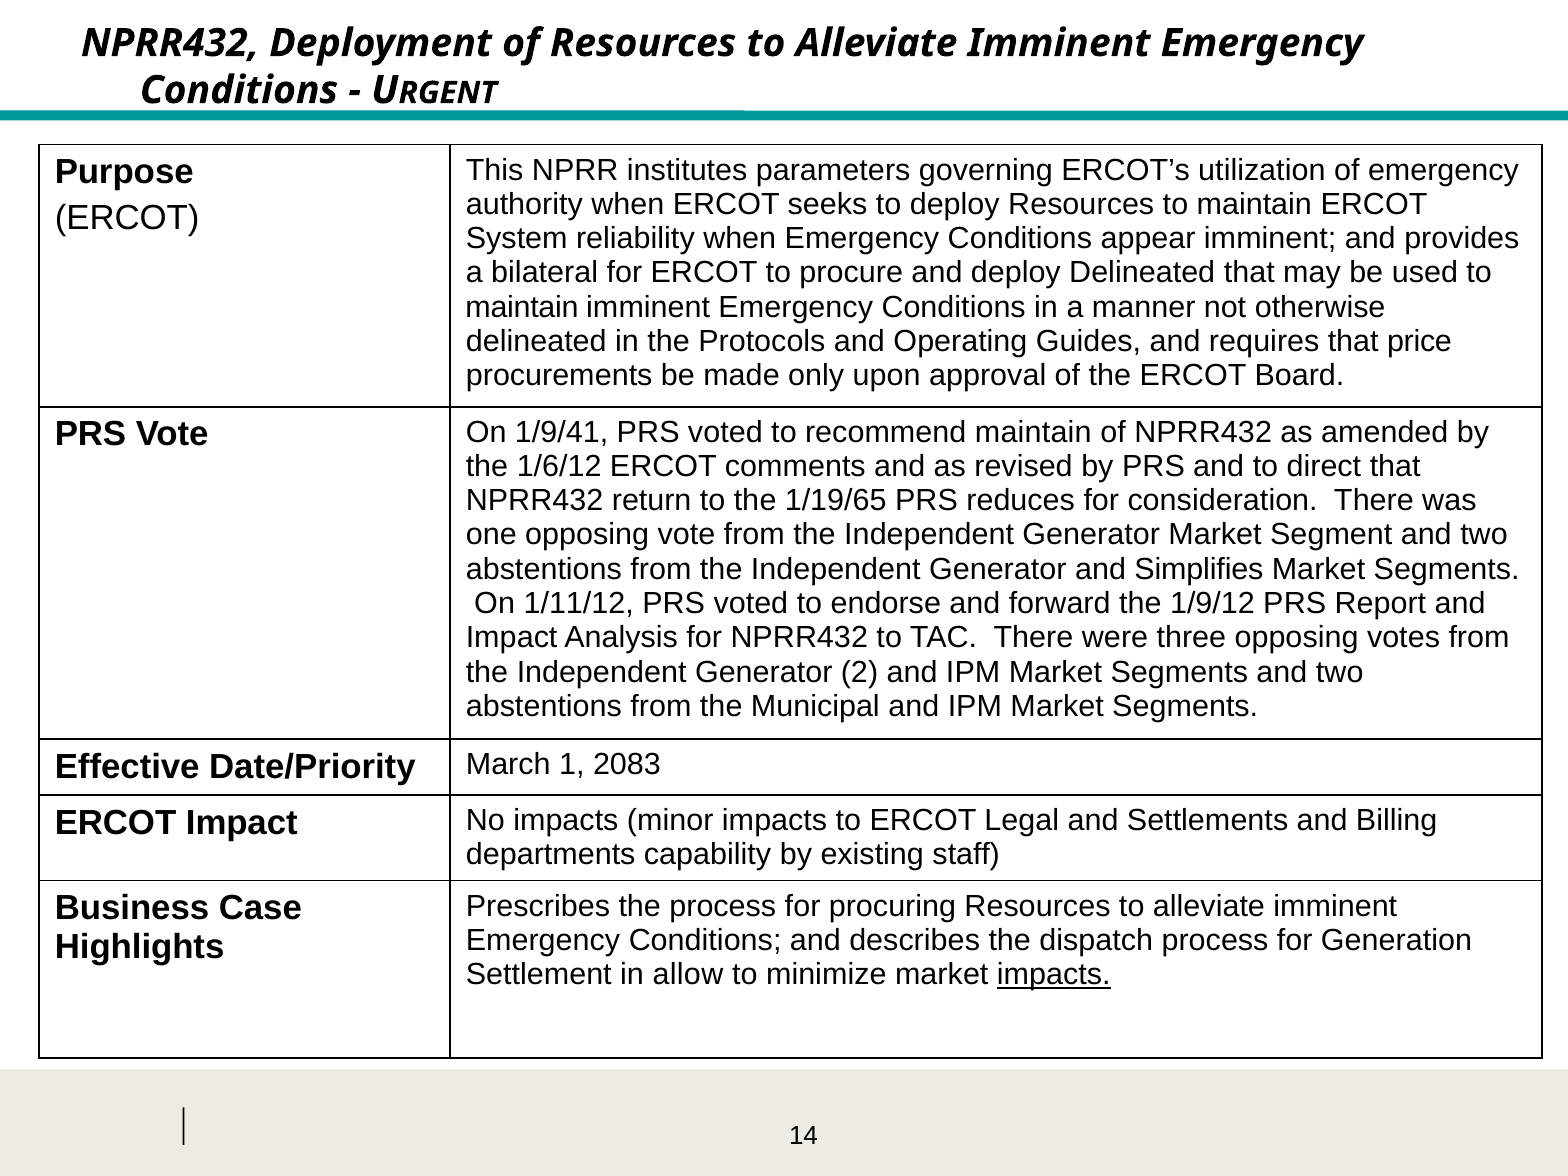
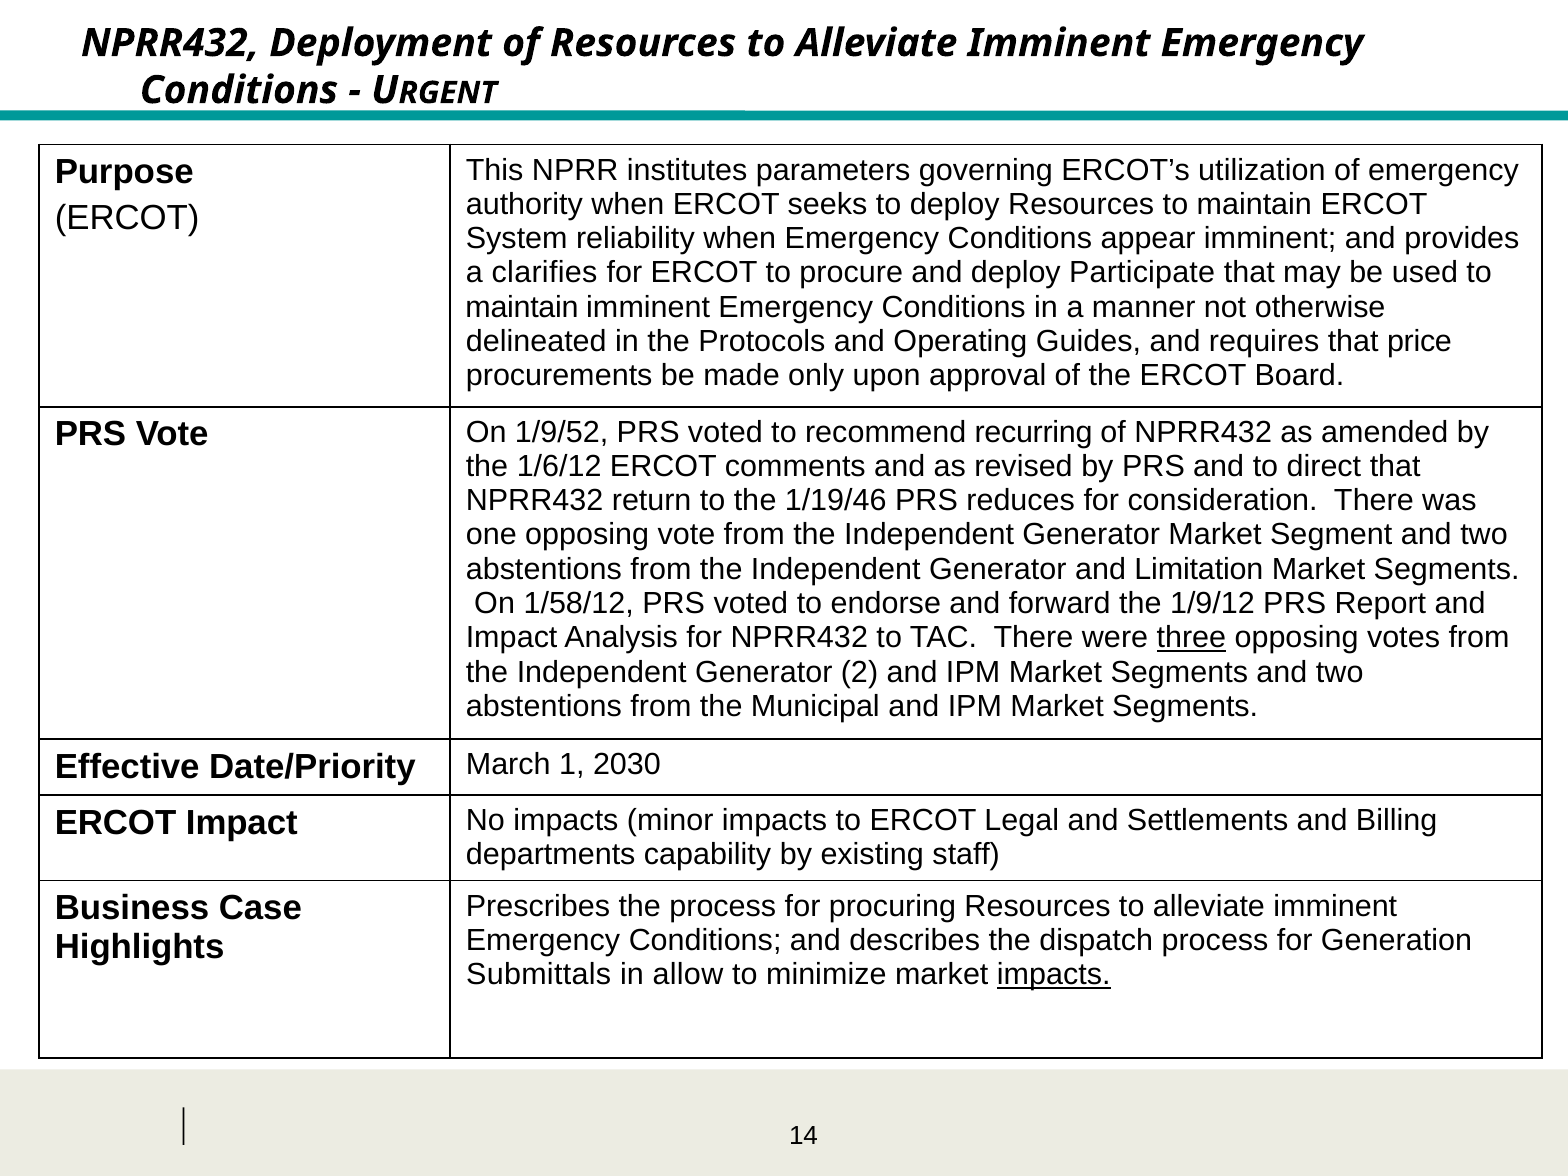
bilateral: bilateral -> clarifies (545, 273)
deploy Delineated: Delineated -> Participate (1142, 273)
1/9/41: 1/9/41 -> 1/9/52 (562, 432)
recommend maintain: maintain -> recurring (1034, 432)
1/19/65: 1/19/65 -> 1/19/46 (836, 501)
Simplifies: Simplifies -> Limitation (1199, 569)
1/11/12: 1/11/12 -> 1/58/12 (579, 603)
three underline: none -> present (1191, 638)
2083: 2083 -> 2030 (627, 765)
Settlement: Settlement -> Submittals (539, 975)
